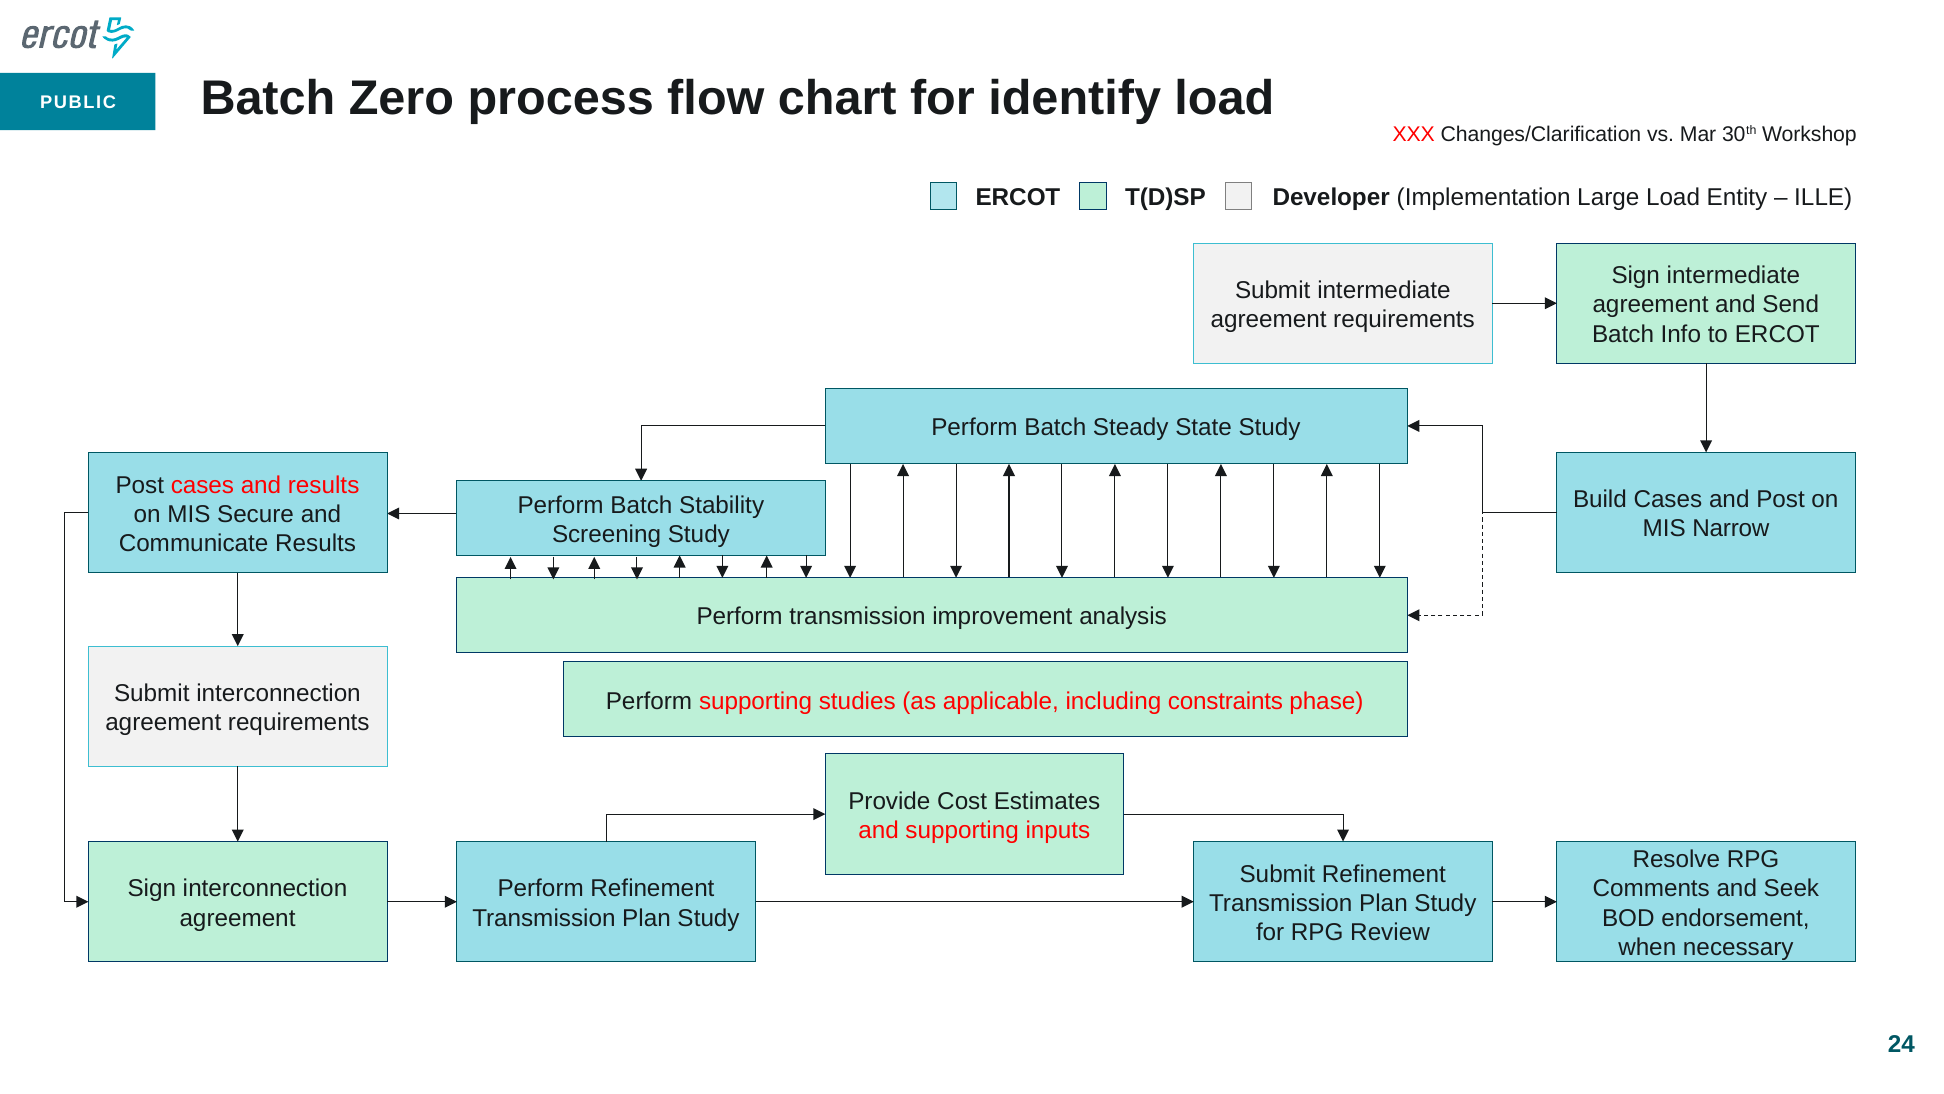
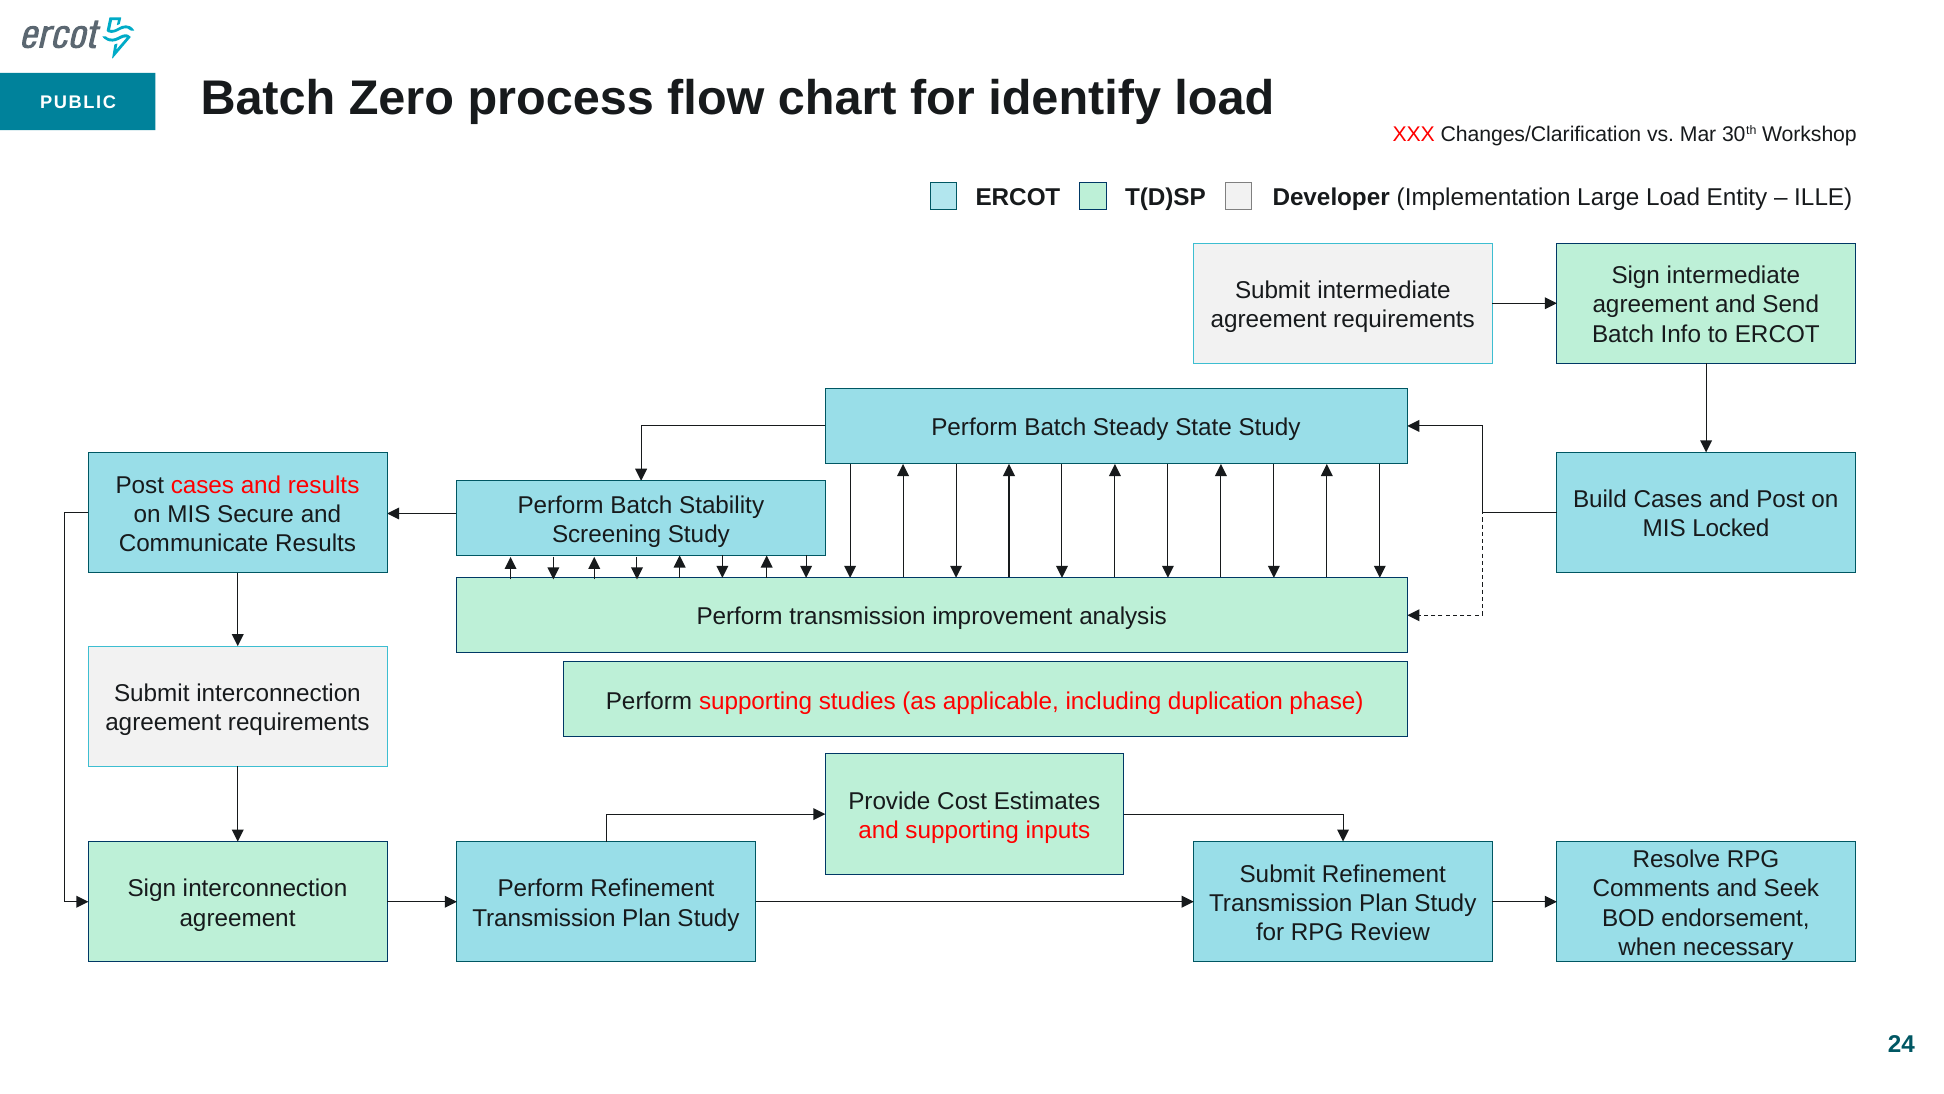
Narrow: Narrow -> Locked (1731, 529)
constraints: constraints -> duplication (1225, 701)
